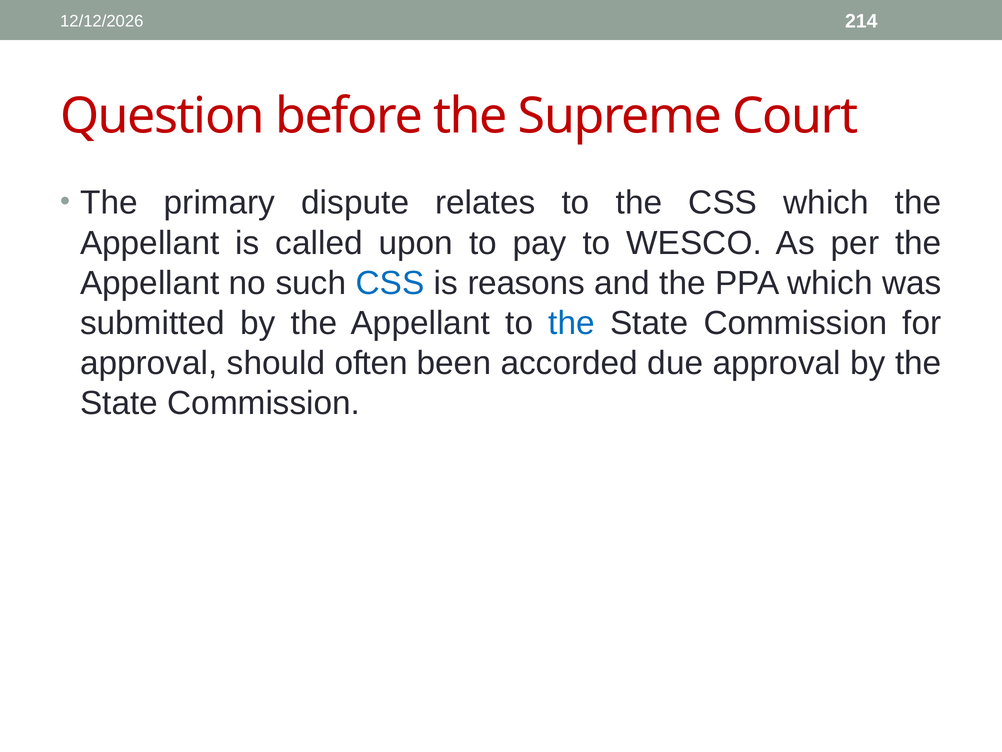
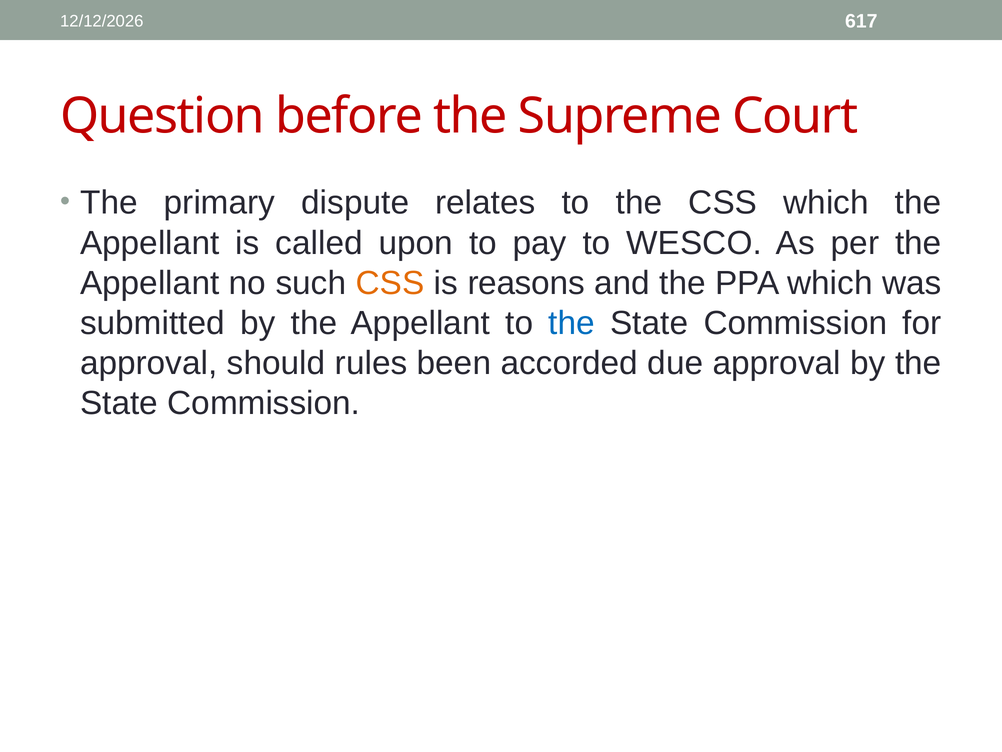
214: 214 -> 617 (861, 21)
CSS colour: blue -> orange (390, 283)
often: often -> rules (371, 363)
